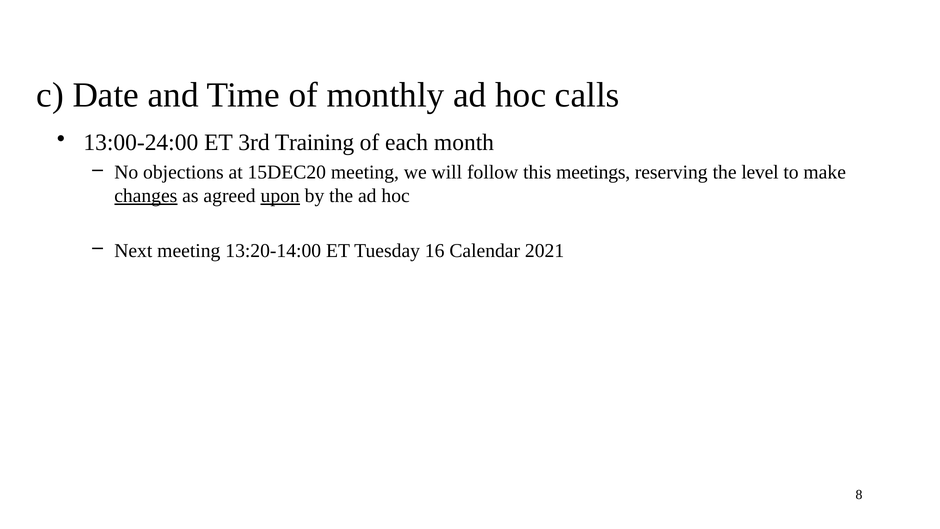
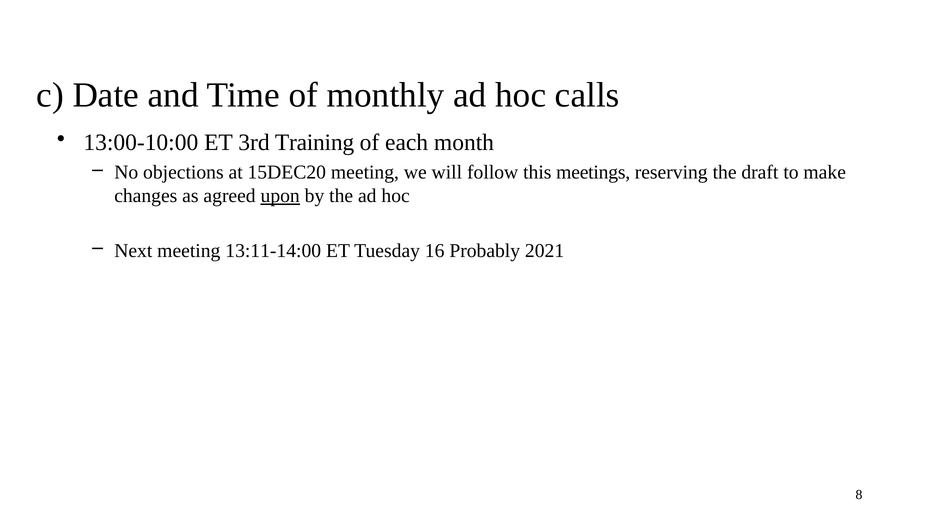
13:00-24:00: 13:00-24:00 -> 13:00-10:00 (141, 143)
level: level -> draft (760, 172)
changes underline: present -> none (146, 196)
13:20-14:00: 13:20-14:00 -> 13:11-14:00 (273, 250)
Calendar: Calendar -> Probably (485, 250)
